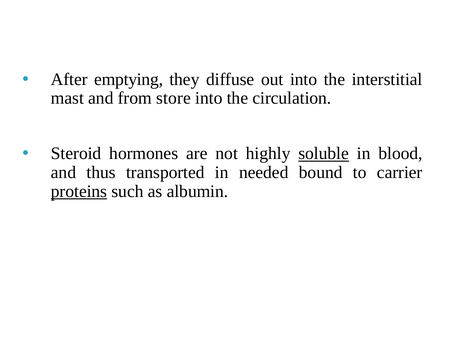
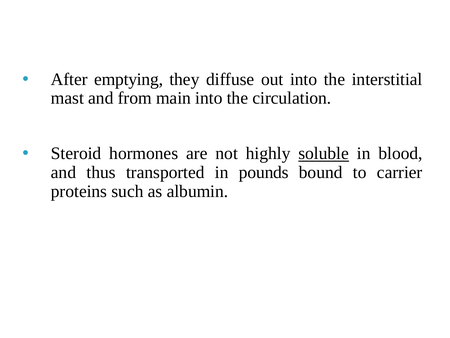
store: store -> main (174, 98)
needed: needed -> pounds (264, 172)
proteins underline: present -> none (79, 191)
